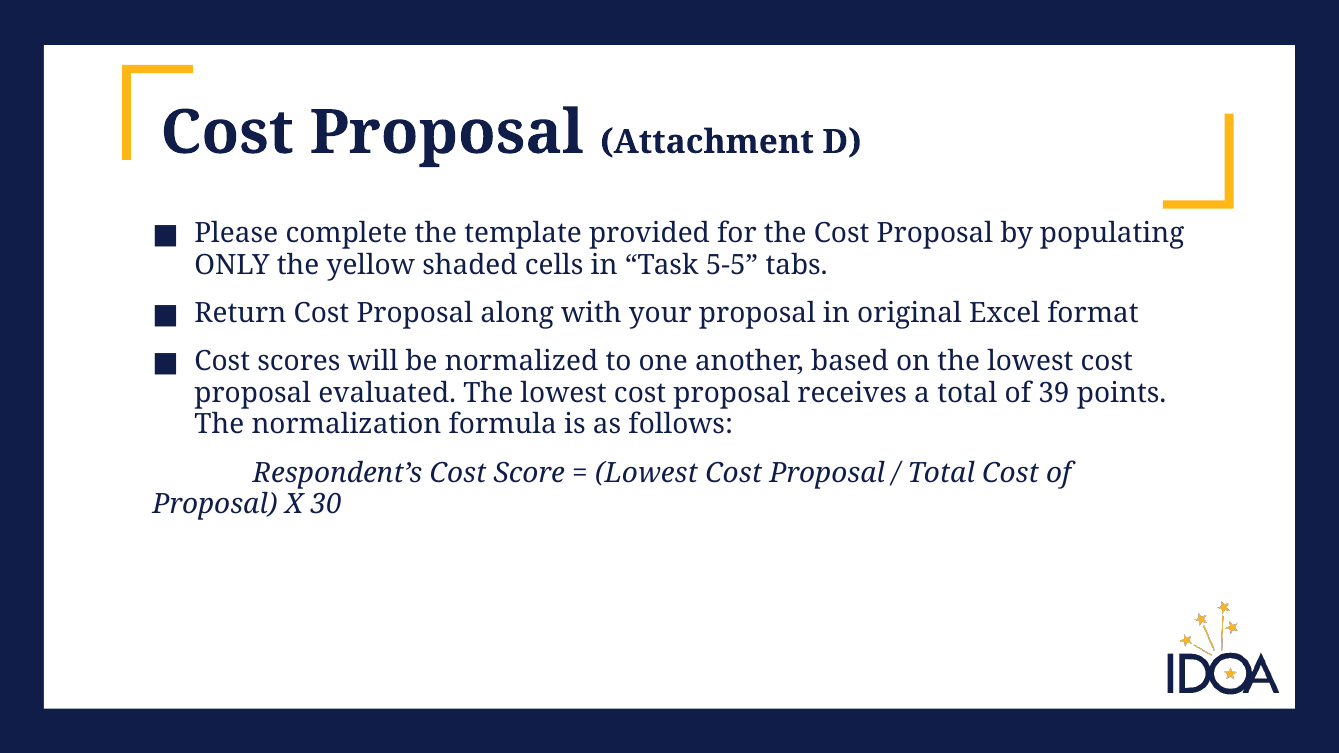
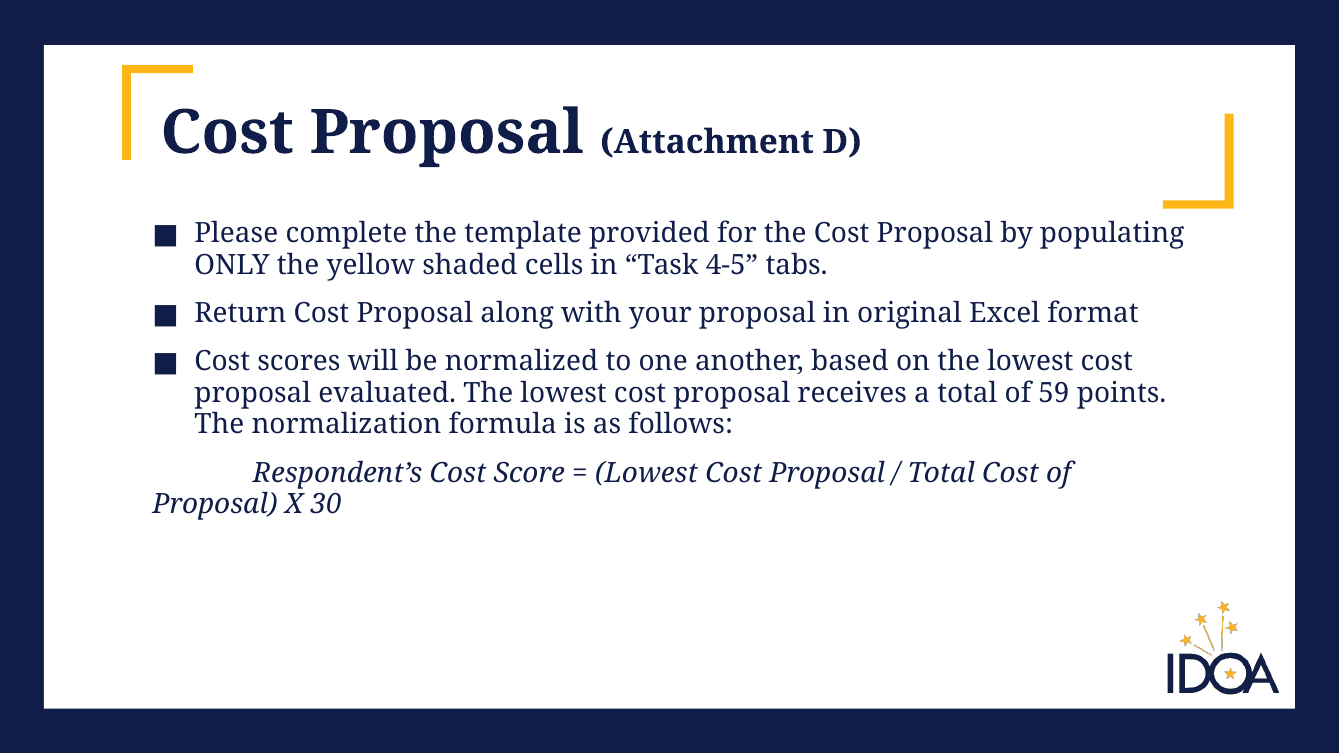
5-5: 5-5 -> 4-5 (732, 265)
39: 39 -> 59 (1054, 393)
